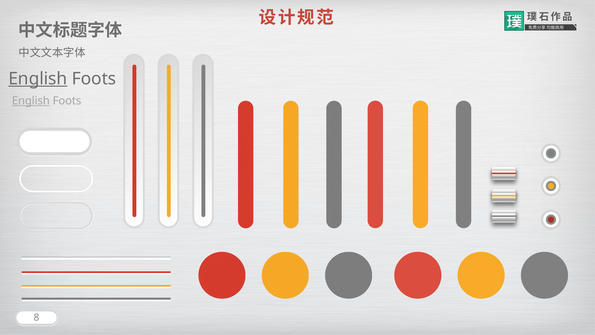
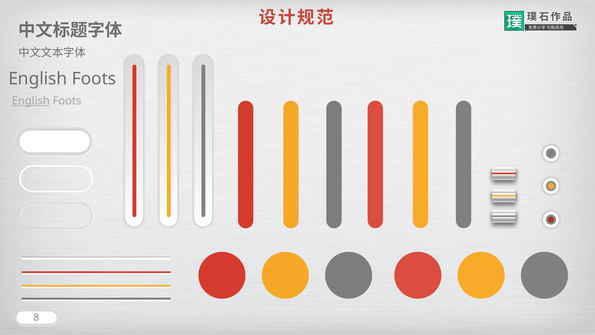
English underline: present -> none (38, 79)
